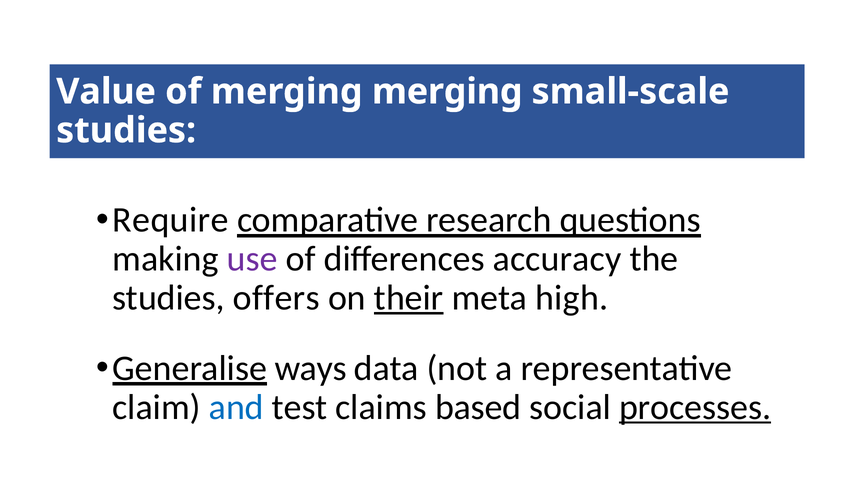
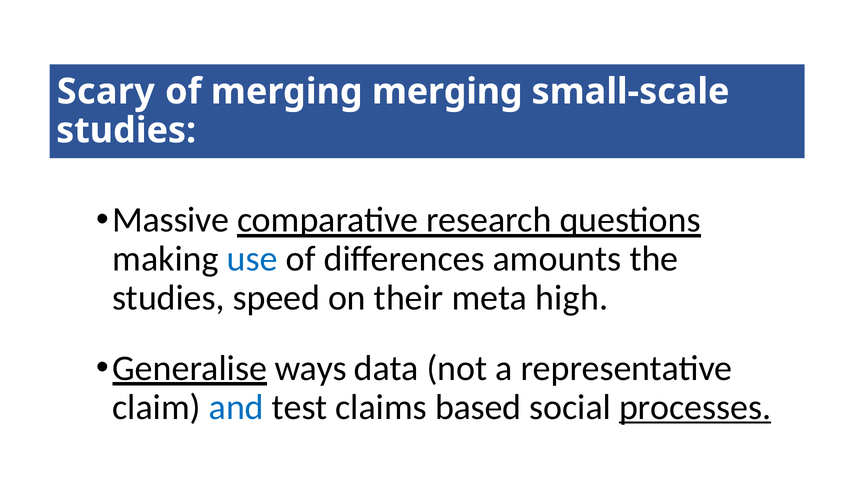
Value: Value -> Scary (106, 92)
Require: Require -> Massive (171, 220)
use colour: purple -> blue (252, 259)
accuracy: accuracy -> amounts (557, 259)
offers: offers -> speed (277, 298)
their underline: present -> none (409, 298)
